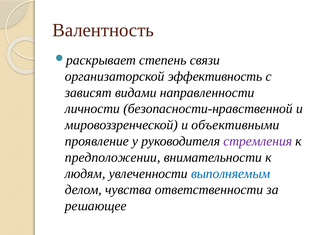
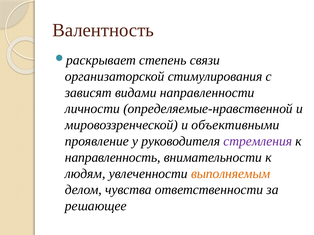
эффективность: эффективность -> стимулирования (215, 77)
безопасности-нравственной: безопасности-нравственной -> определяемые-нравственной (208, 109)
предположении: предположении -> направленность (113, 158)
выполняемым colour: blue -> orange (231, 174)
